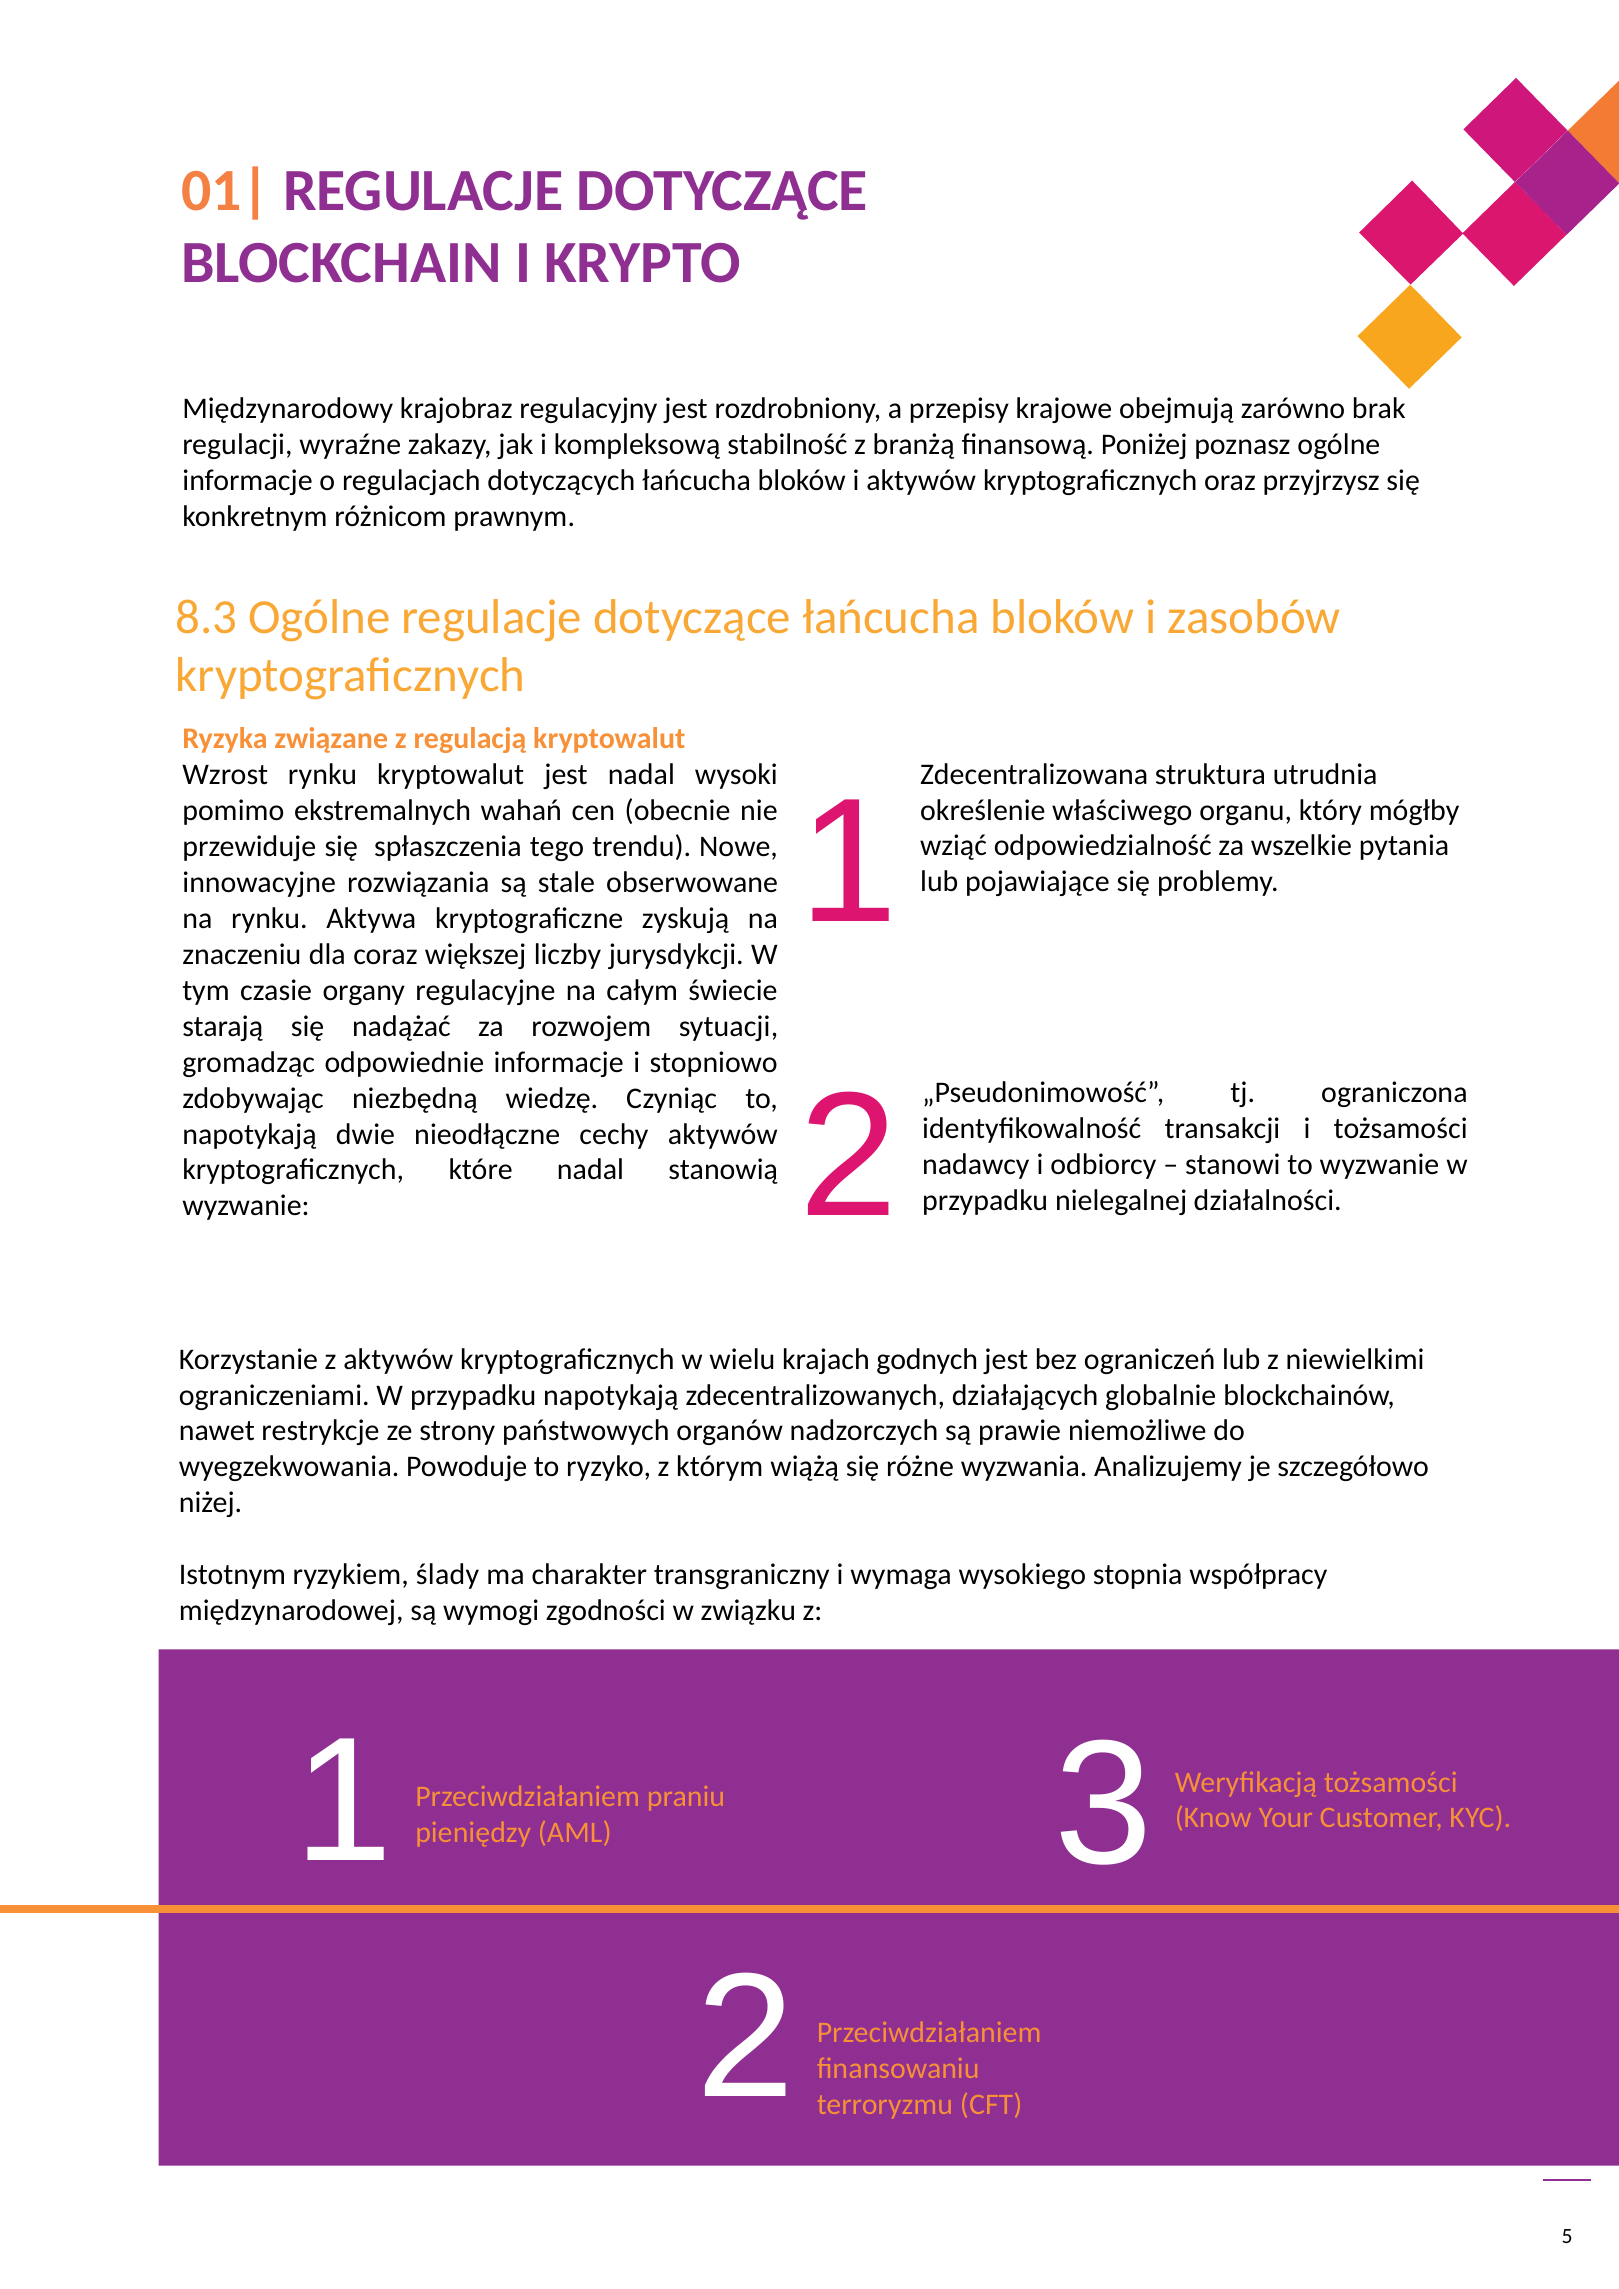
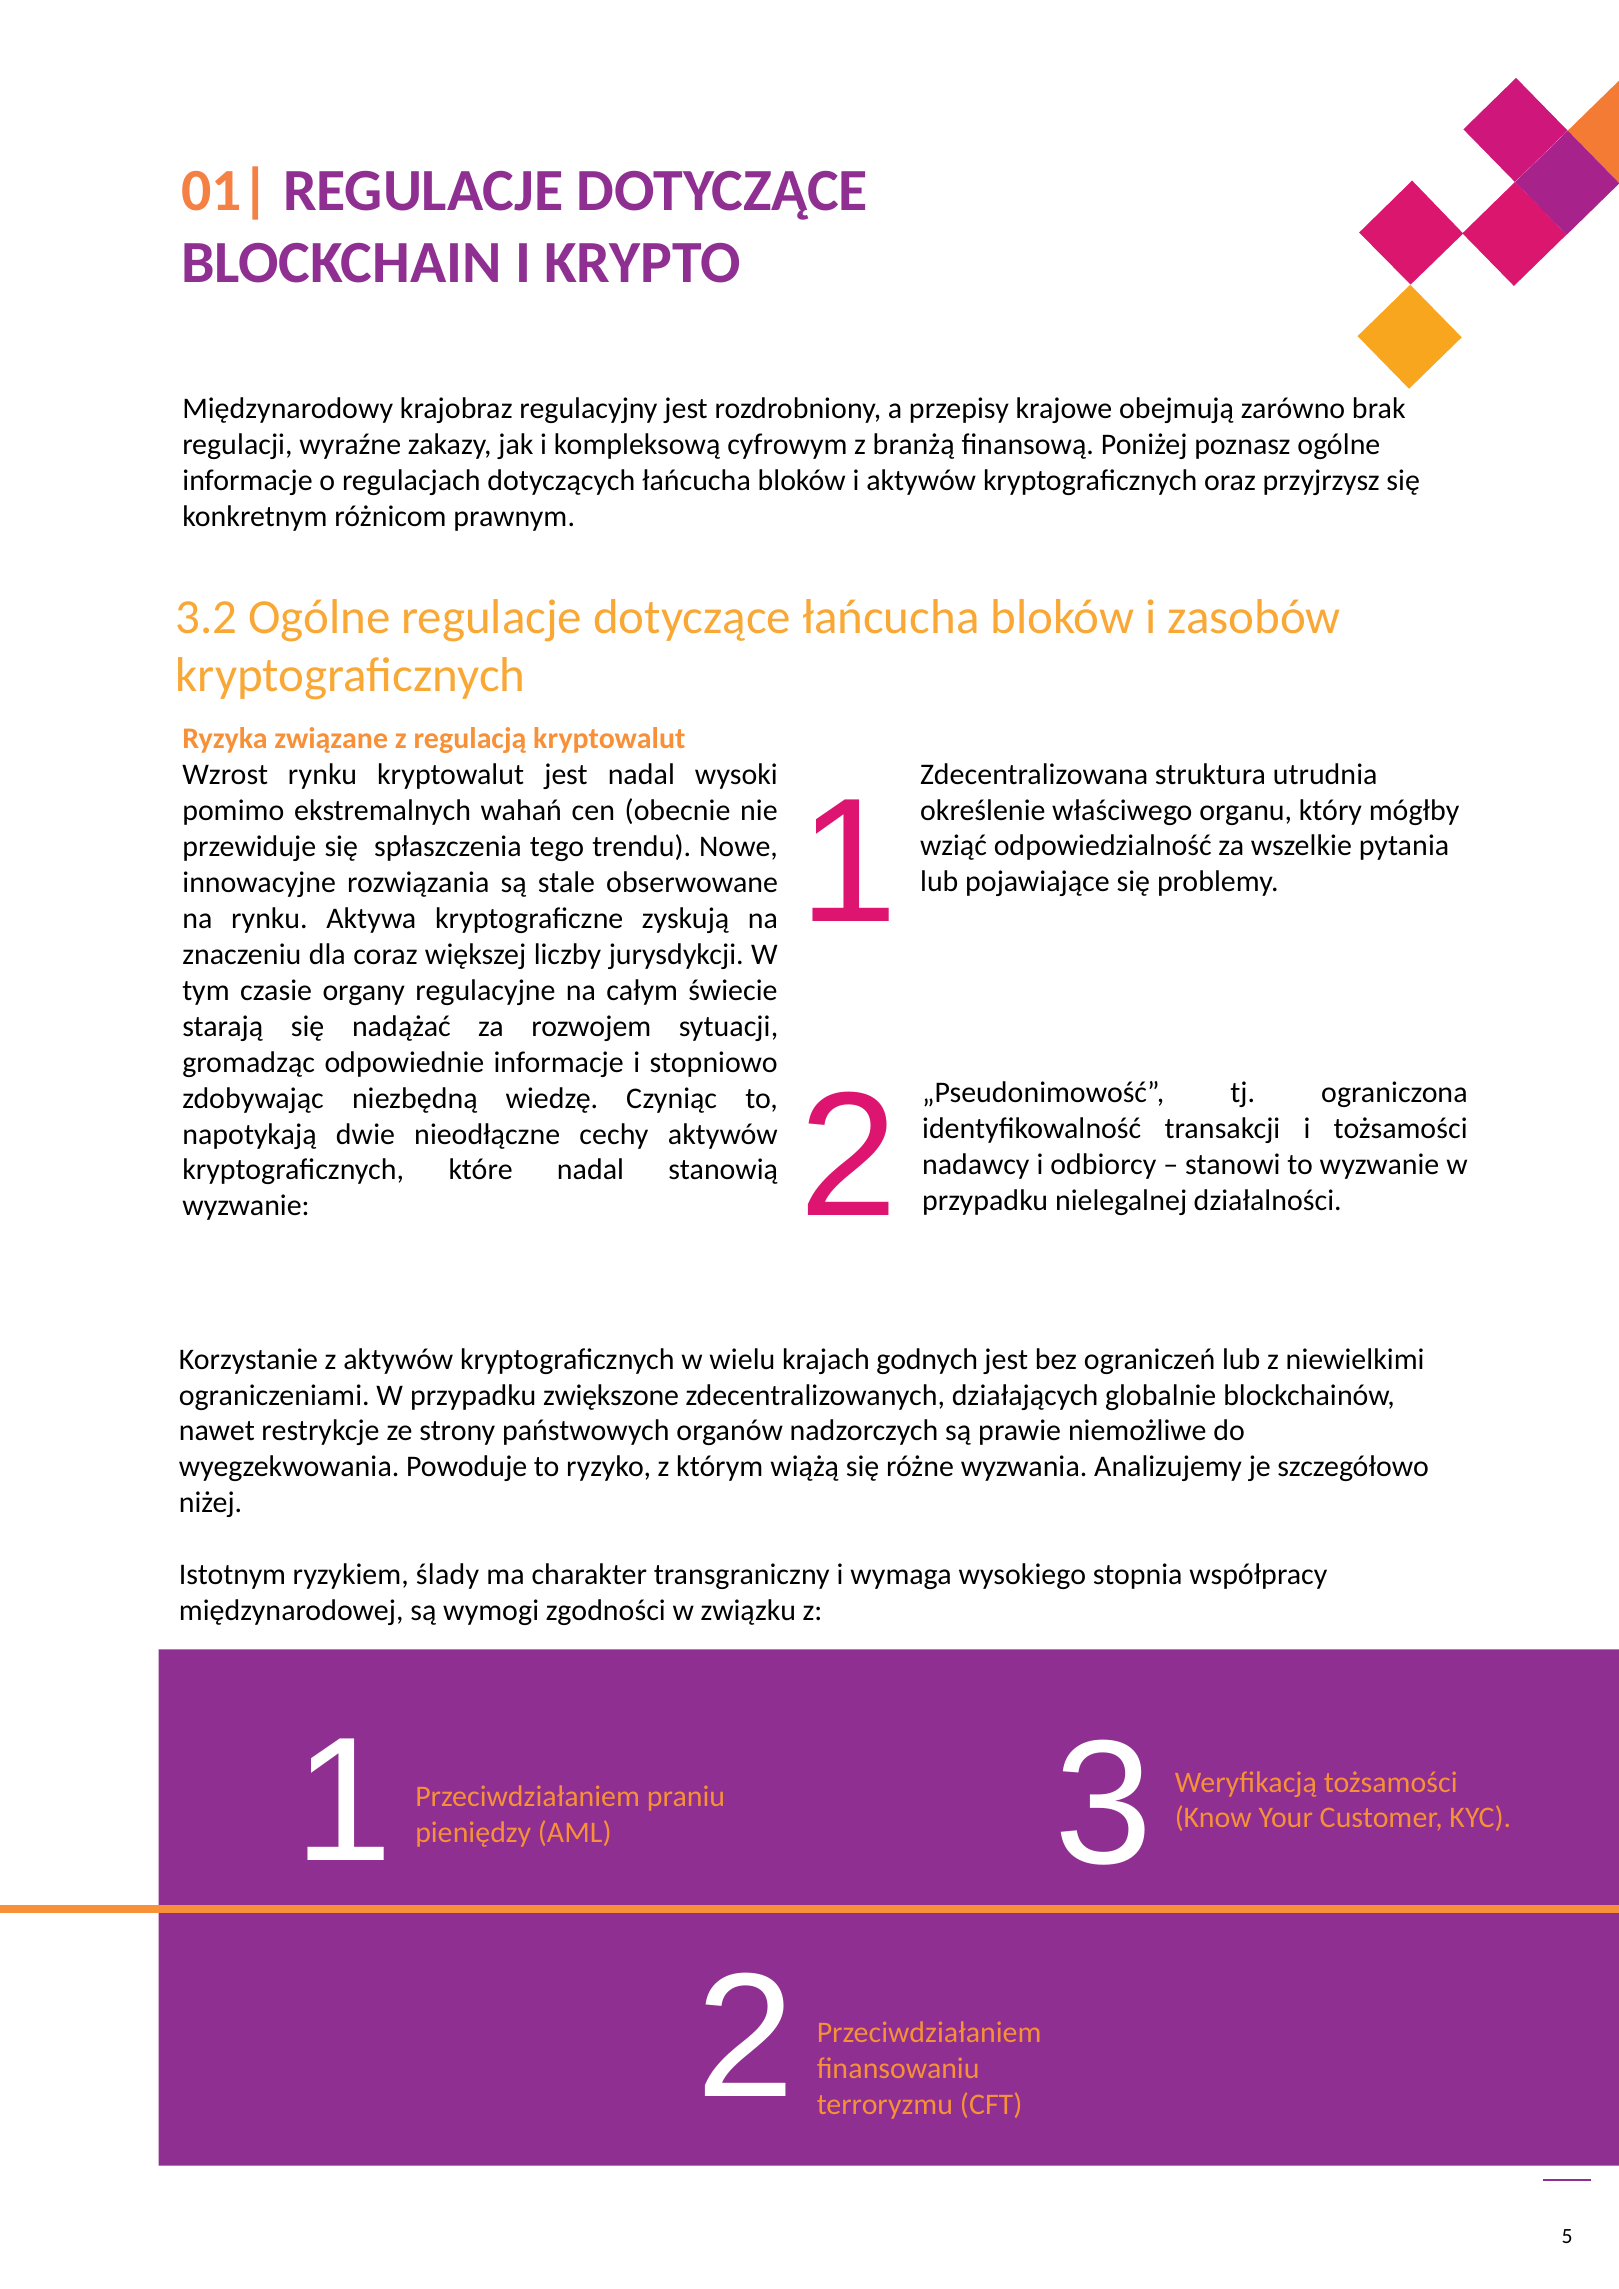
stabilność: stabilność -> cyfrowym (787, 444)
8.3: 8.3 -> 3.2 (207, 617)
przypadku napotykają: napotykają -> zwiększone (611, 1396)
